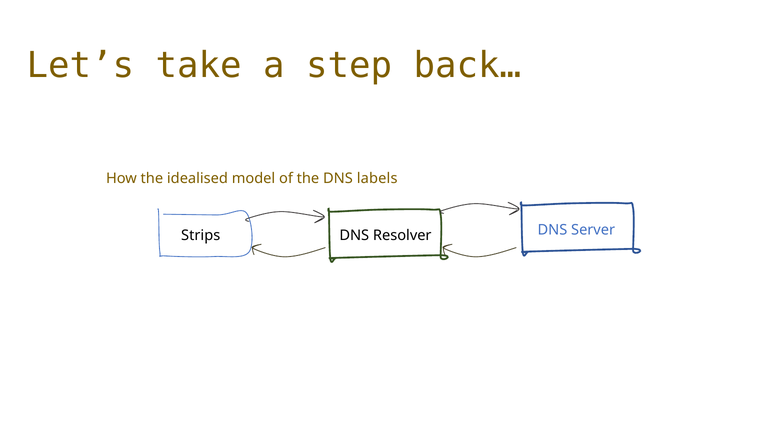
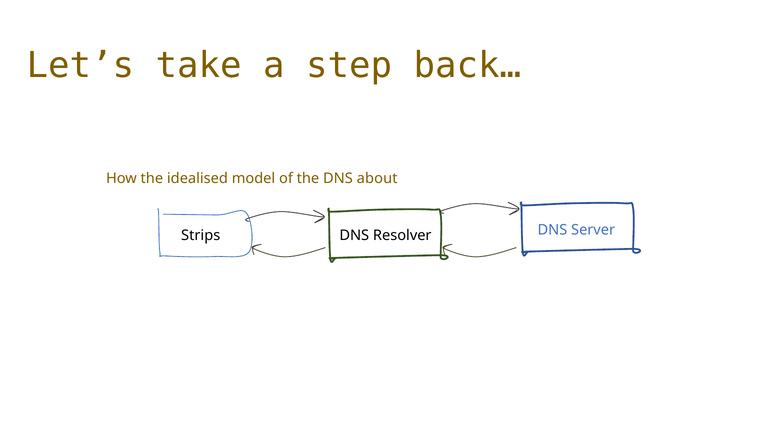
labels: labels -> about (377, 179)
